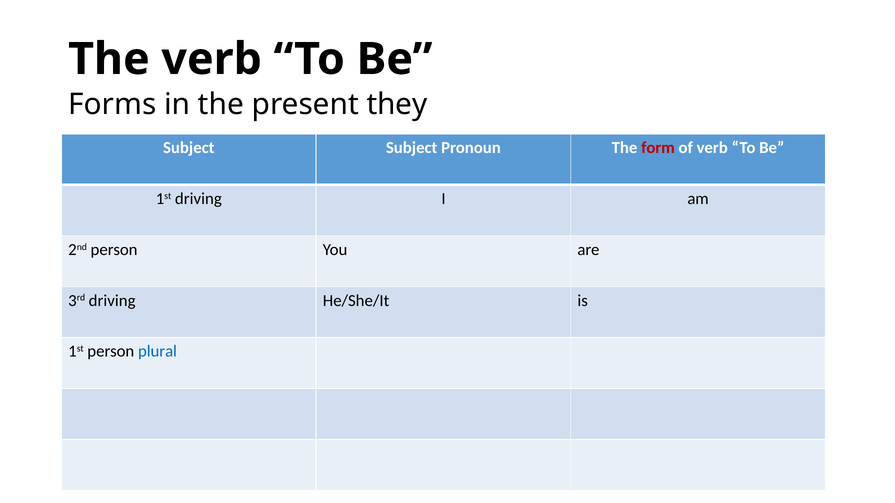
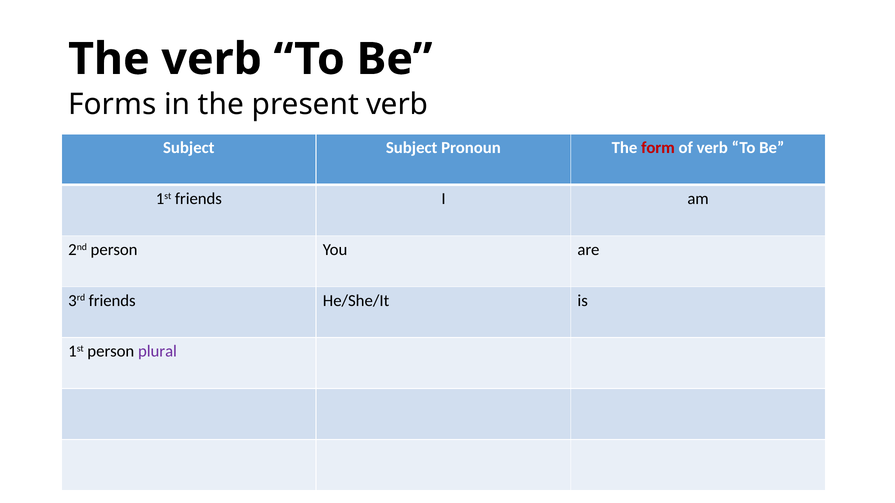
present they: they -> verb (397, 104)
1st driving: driving -> friends (198, 199)
3rd driving: driving -> friends (112, 301)
plural colour: blue -> purple (158, 352)
